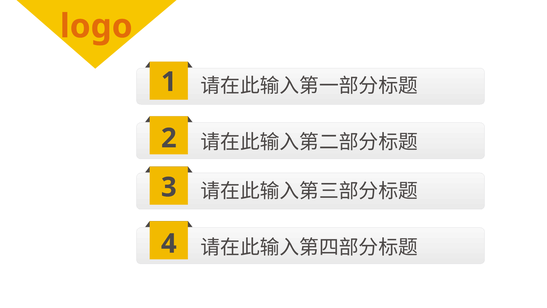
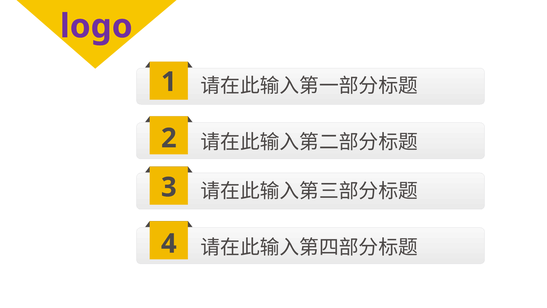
logo colour: orange -> purple (96, 26)
